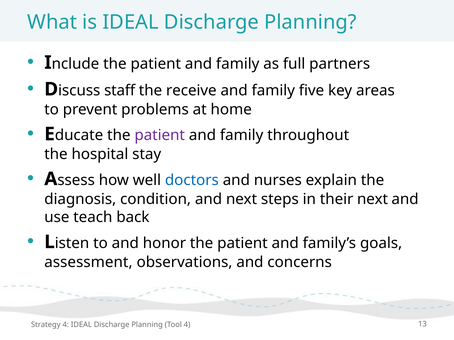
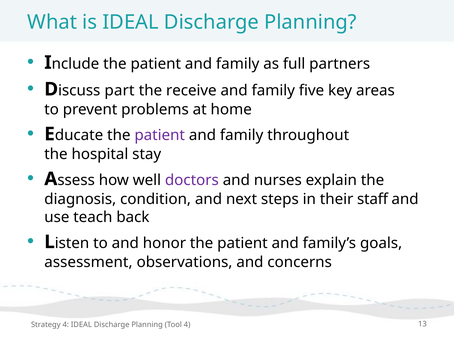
staff: staff -> part (119, 91)
doctors colour: blue -> purple (192, 180)
their next: next -> staff (373, 199)
